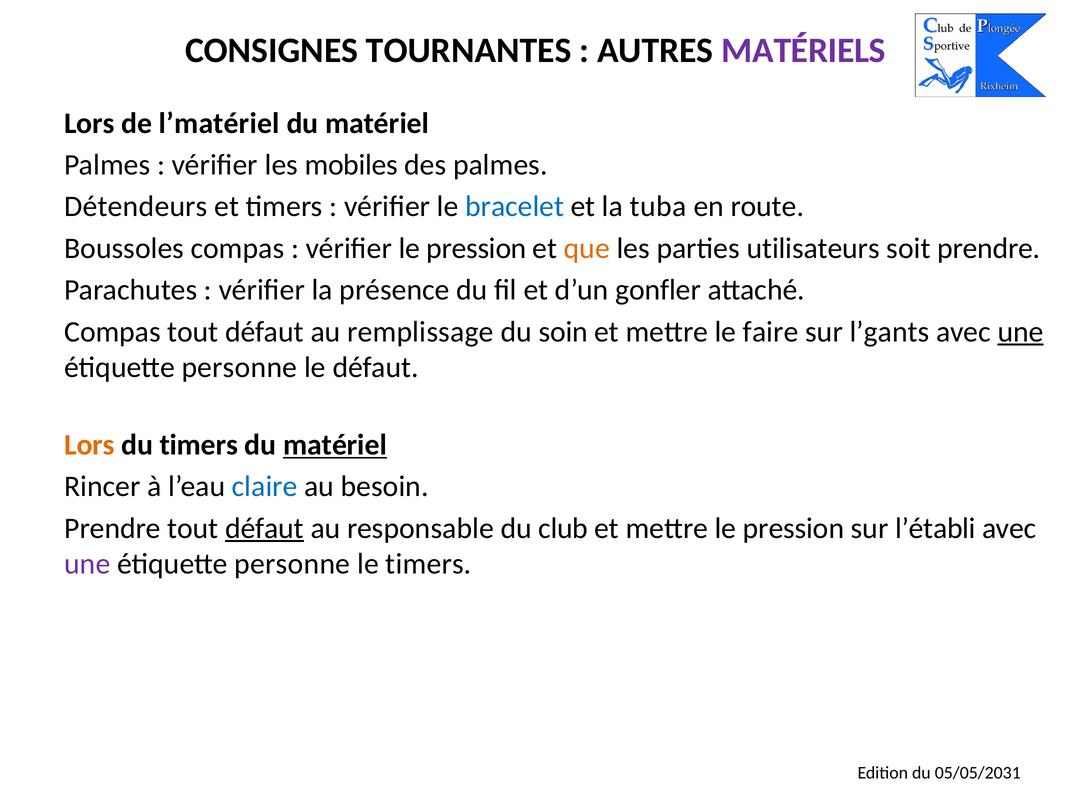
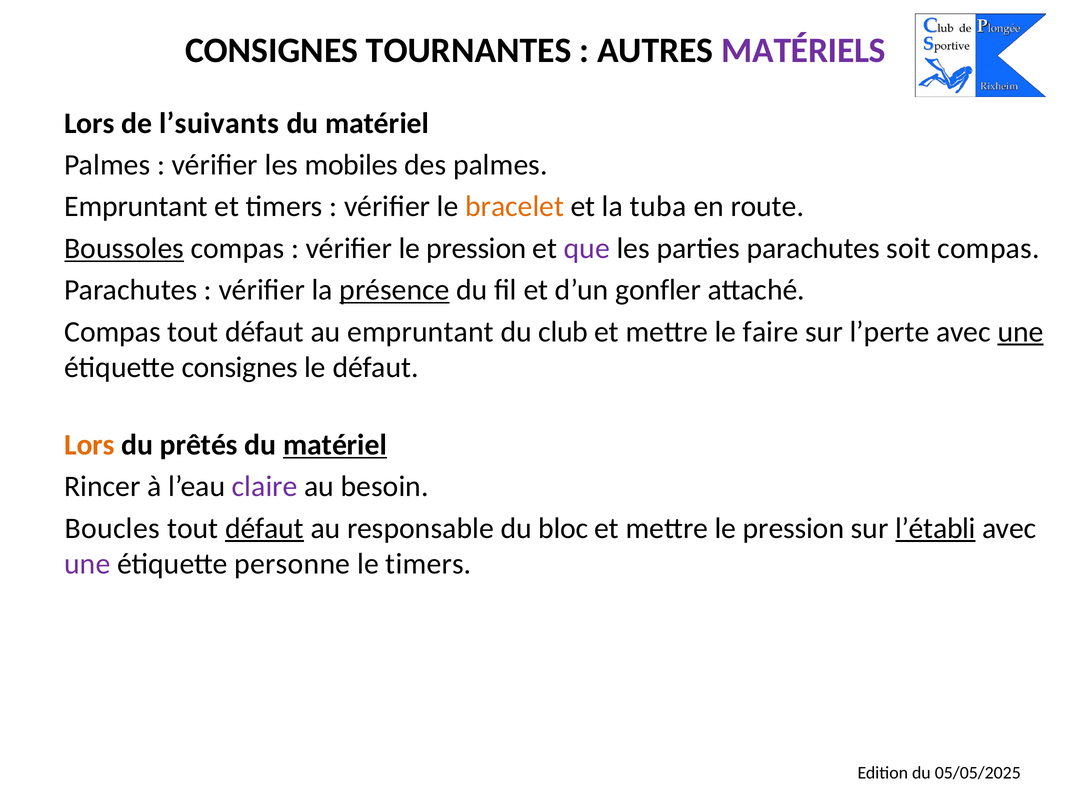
l’matériel: l’matériel -> l’suivants (219, 123)
Détendeurs: Détendeurs -> Empruntant (136, 207)
bracelet colour: blue -> orange (515, 207)
Boussoles underline: none -> present (124, 248)
que colour: orange -> purple (587, 248)
parties utilisateurs: utilisateurs -> parachutes (813, 248)
soit prendre: prendre -> compas (989, 248)
présence underline: none -> present (394, 290)
au remplissage: remplissage -> empruntant (420, 332)
soin: soin -> club (563, 332)
l’gants: l’gants -> l’perte (890, 332)
personne: personne -> consignes (240, 368)
du timers: timers -> prêtés (199, 445)
claire colour: blue -> purple (265, 487)
Prendre: Prendre -> Boucles (112, 528)
club: club -> bloc (563, 528)
l’établi underline: none -> present (935, 528)
05/05/2031: 05/05/2031 -> 05/05/2025 (978, 773)
